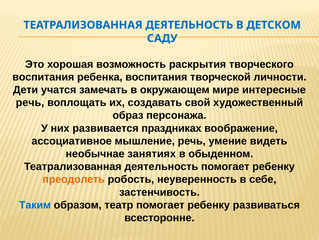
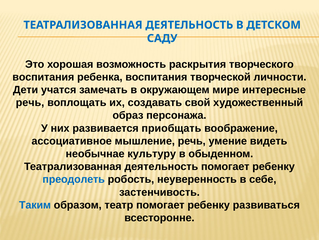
праздниках: праздниках -> приобщать (171, 128)
занятиях: занятиях -> культуру (152, 153)
преодолеть colour: orange -> blue (74, 179)
